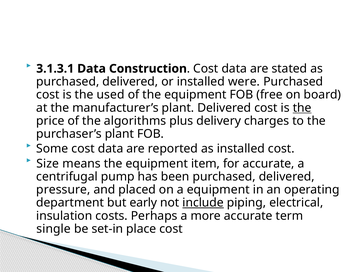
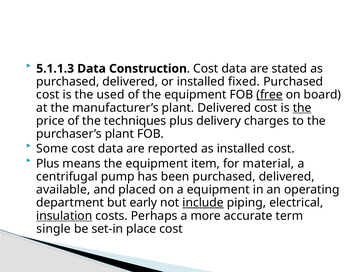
3.1.3.1: 3.1.3.1 -> 5.1.1.3 (55, 69)
were: were -> fixed (244, 82)
free underline: none -> present (270, 95)
algorithms: algorithms -> techniques (135, 121)
Size: Size -> Plus (48, 164)
for accurate: accurate -> material (268, 164)
pressure: pressure -> available (63, 190)
insulation underline: none -> present (64, 216)
